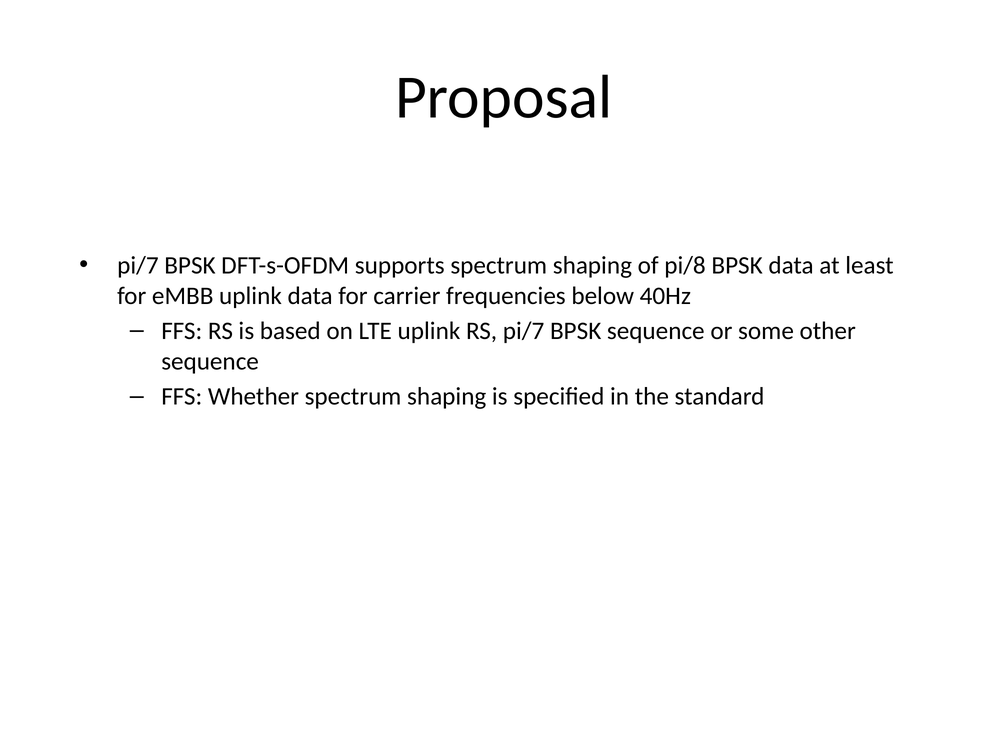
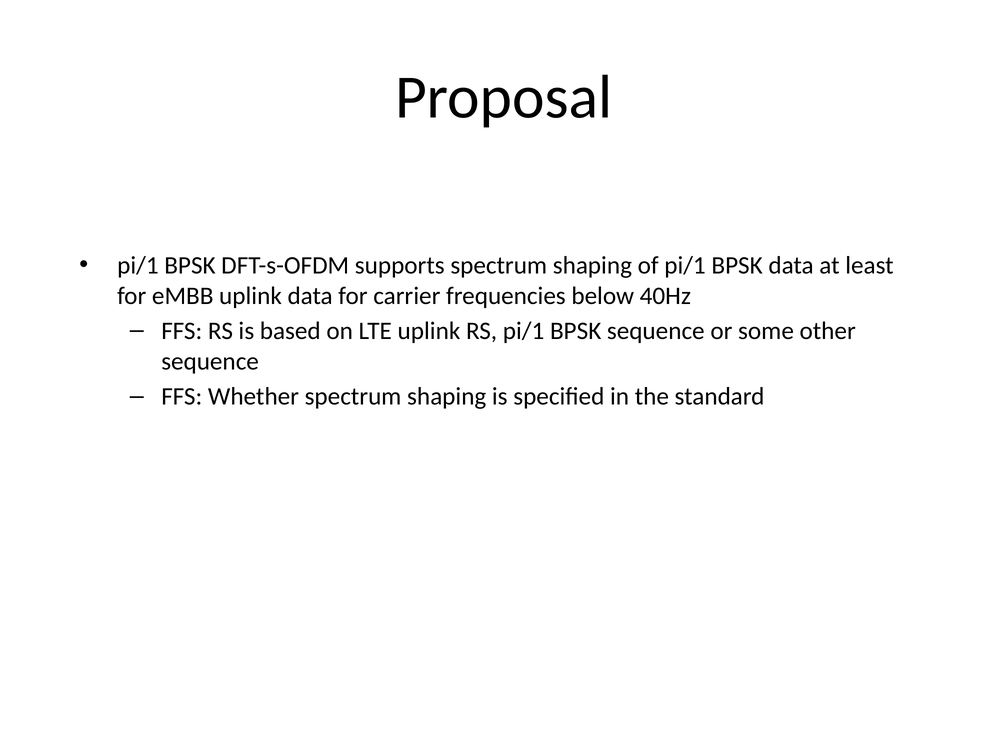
pi/7: pi/7 -> pi/1 (138, 266)
of pi/8: pi/8 -> pi/1 (685, 266)
RS pi/7: pi/7 -> pi/1 (524, 331)
